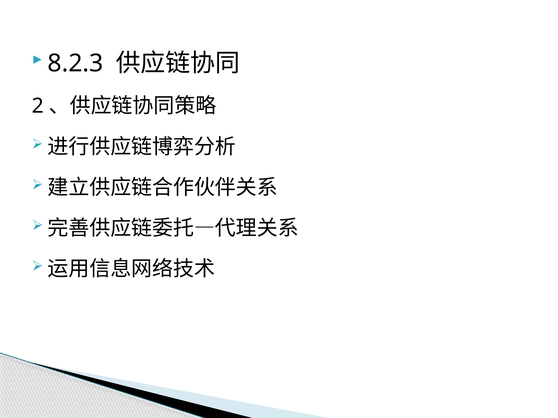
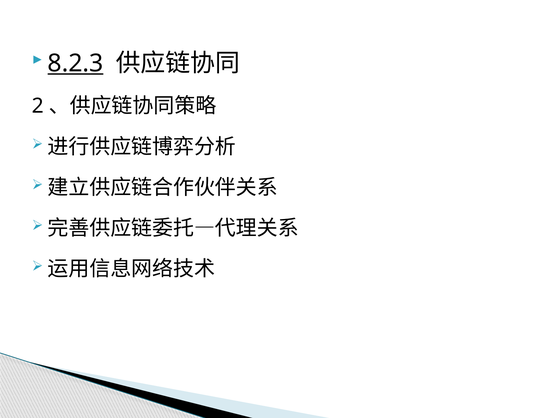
8.2.3 underline: none -> present (75, 63)
